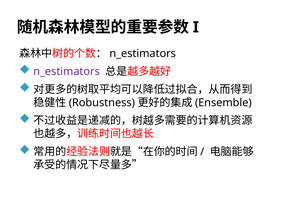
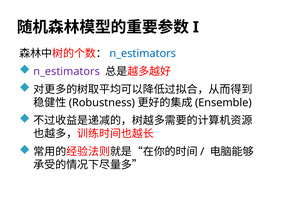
n_estimators colour: black -> blue (143, 53)
